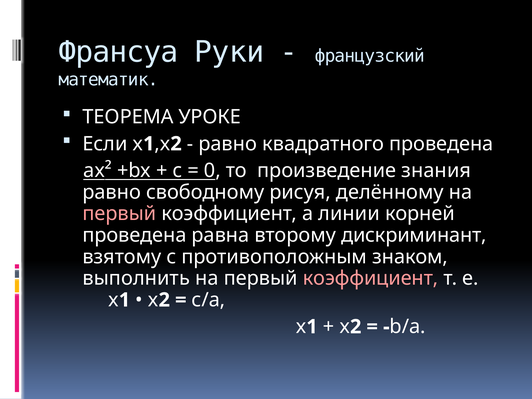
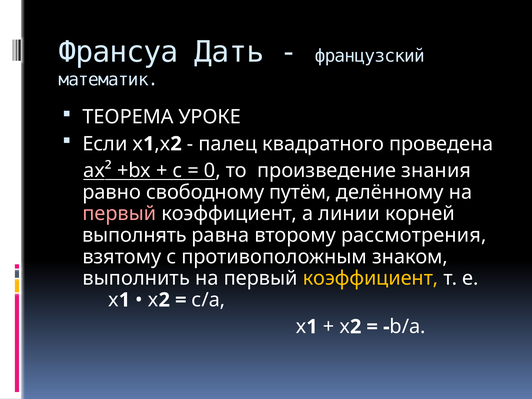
Руки: Руки -> Дать (229, 52)
равно: равно -> палец (228, 144)
рисуя: рисуя -> путём (300, 192)
проведена: проведена -> выполнять (134, 235)
дискриминант: дискриминант -> рассмотрения (414, 235)
коэффициент colour: pink -> yellow (371, 278)
